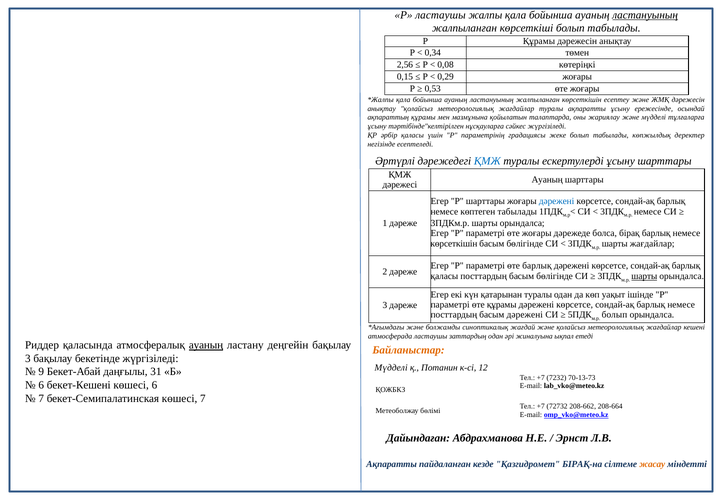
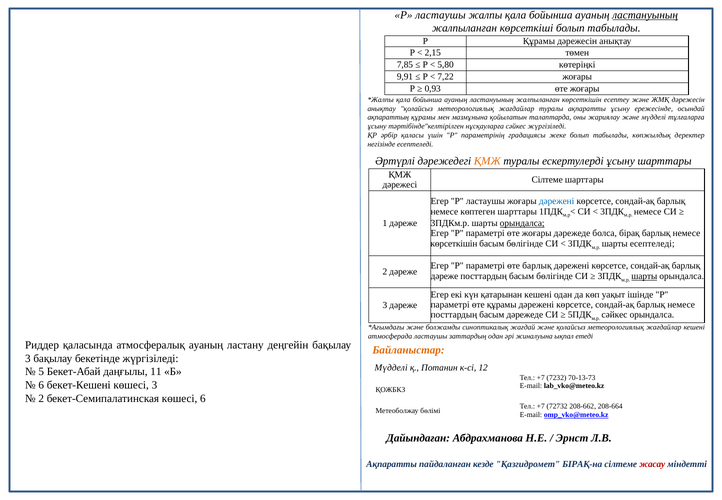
0,34: 0,34 -> 2,15 (433, 53)
2,56: 2,56 -> 7,85 (405, 65)
0,08: 0,08 -> 5,80 (446, 65)
0,15: 0,15 -> 9,91 (405, 77)
0,29: 0,29 -> 7,22 (446, 77)
0,53: 0,53 -> 0,93 (433, 89)
ҚМЖ colour: blue -> orange (487, 161)
Ауаның: Ауаның -> Сілтеме (547, 180)
Егер Р шарттары: шарттары -> ластаушы (485, 201)
көптеген табылады: табылады -> шарттары (517, 211)
орындалса underline: none -> present (522, 223)
шарты жағдайлар: жағдайлар -> есептеледі (652, 244)
қаласы: қаласы -> дәреже (444, 276)
қатарынан туралы: туралы -> кешені (538, 294)
басым дәрежені: дәрежені -> дәрежеде (525, 315)
болып: болып -> сәйкес (615, 315)
ауаның underline: present -> none (206, 345)
9: 9 -> 5 (41, 372)
31: 31 -> 11 (156, 372)
көшесі 6: 6 -> 3 (154, 385)
7: 7 -> 2 (41, 398)
көшесі 7: 7 -> 6 (203, 398)
жасау colour: orange -> red (652, 464)
